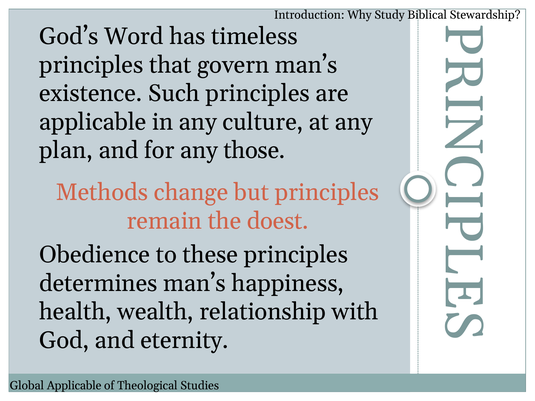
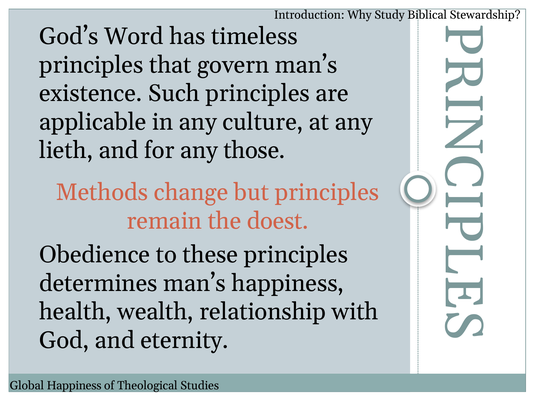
plan: plan -> lieth (66, 151)
Global Applicable: Applicable -> Happiness (74, 386)
